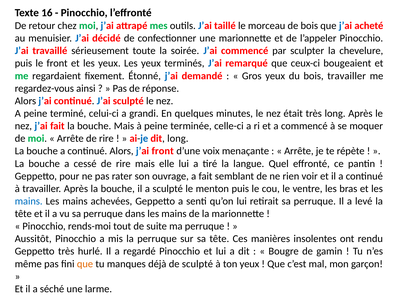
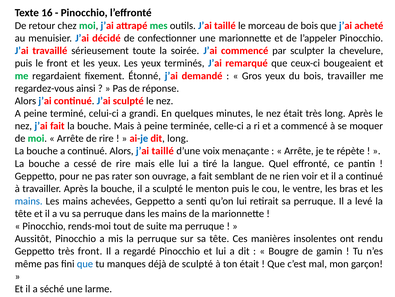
Alors j’ai front: front -> taillé (163, 151)
très hurlé: hurlé -> front (90, 251)
que colour: orange -> blue (85, 263)
ton yeux: yeux -> était (249, 263)
